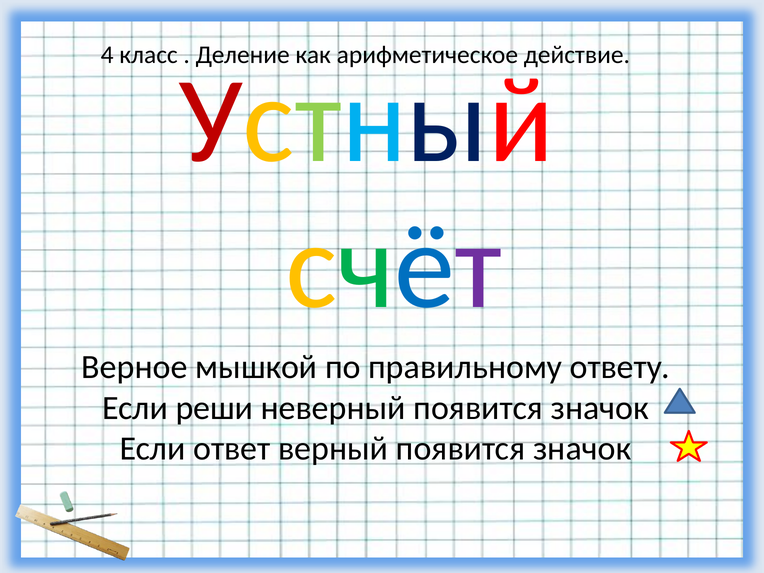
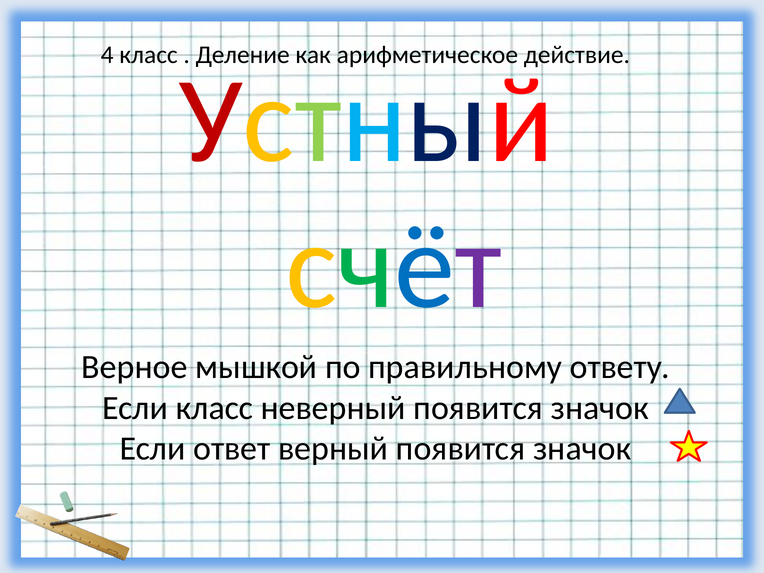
Если реши: реши -> класс (214, 408)
